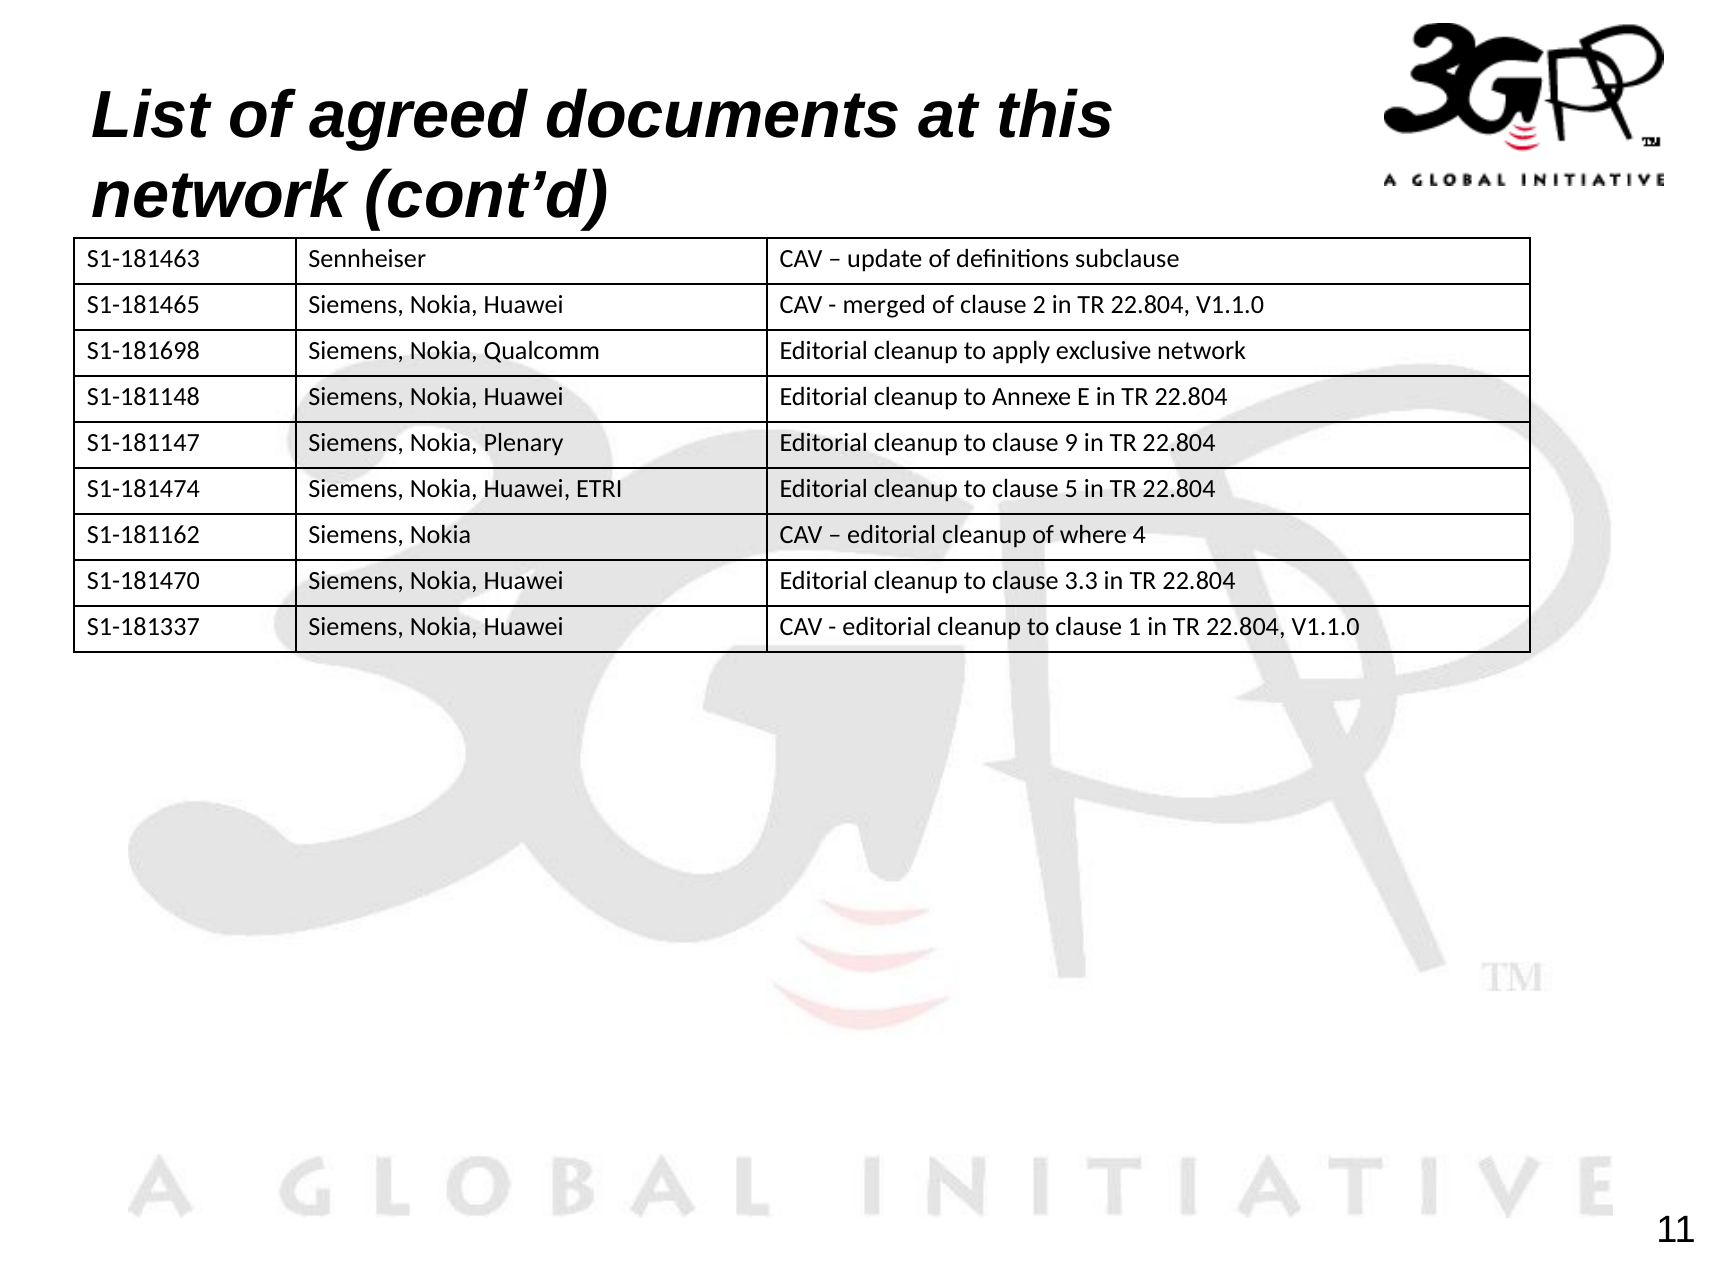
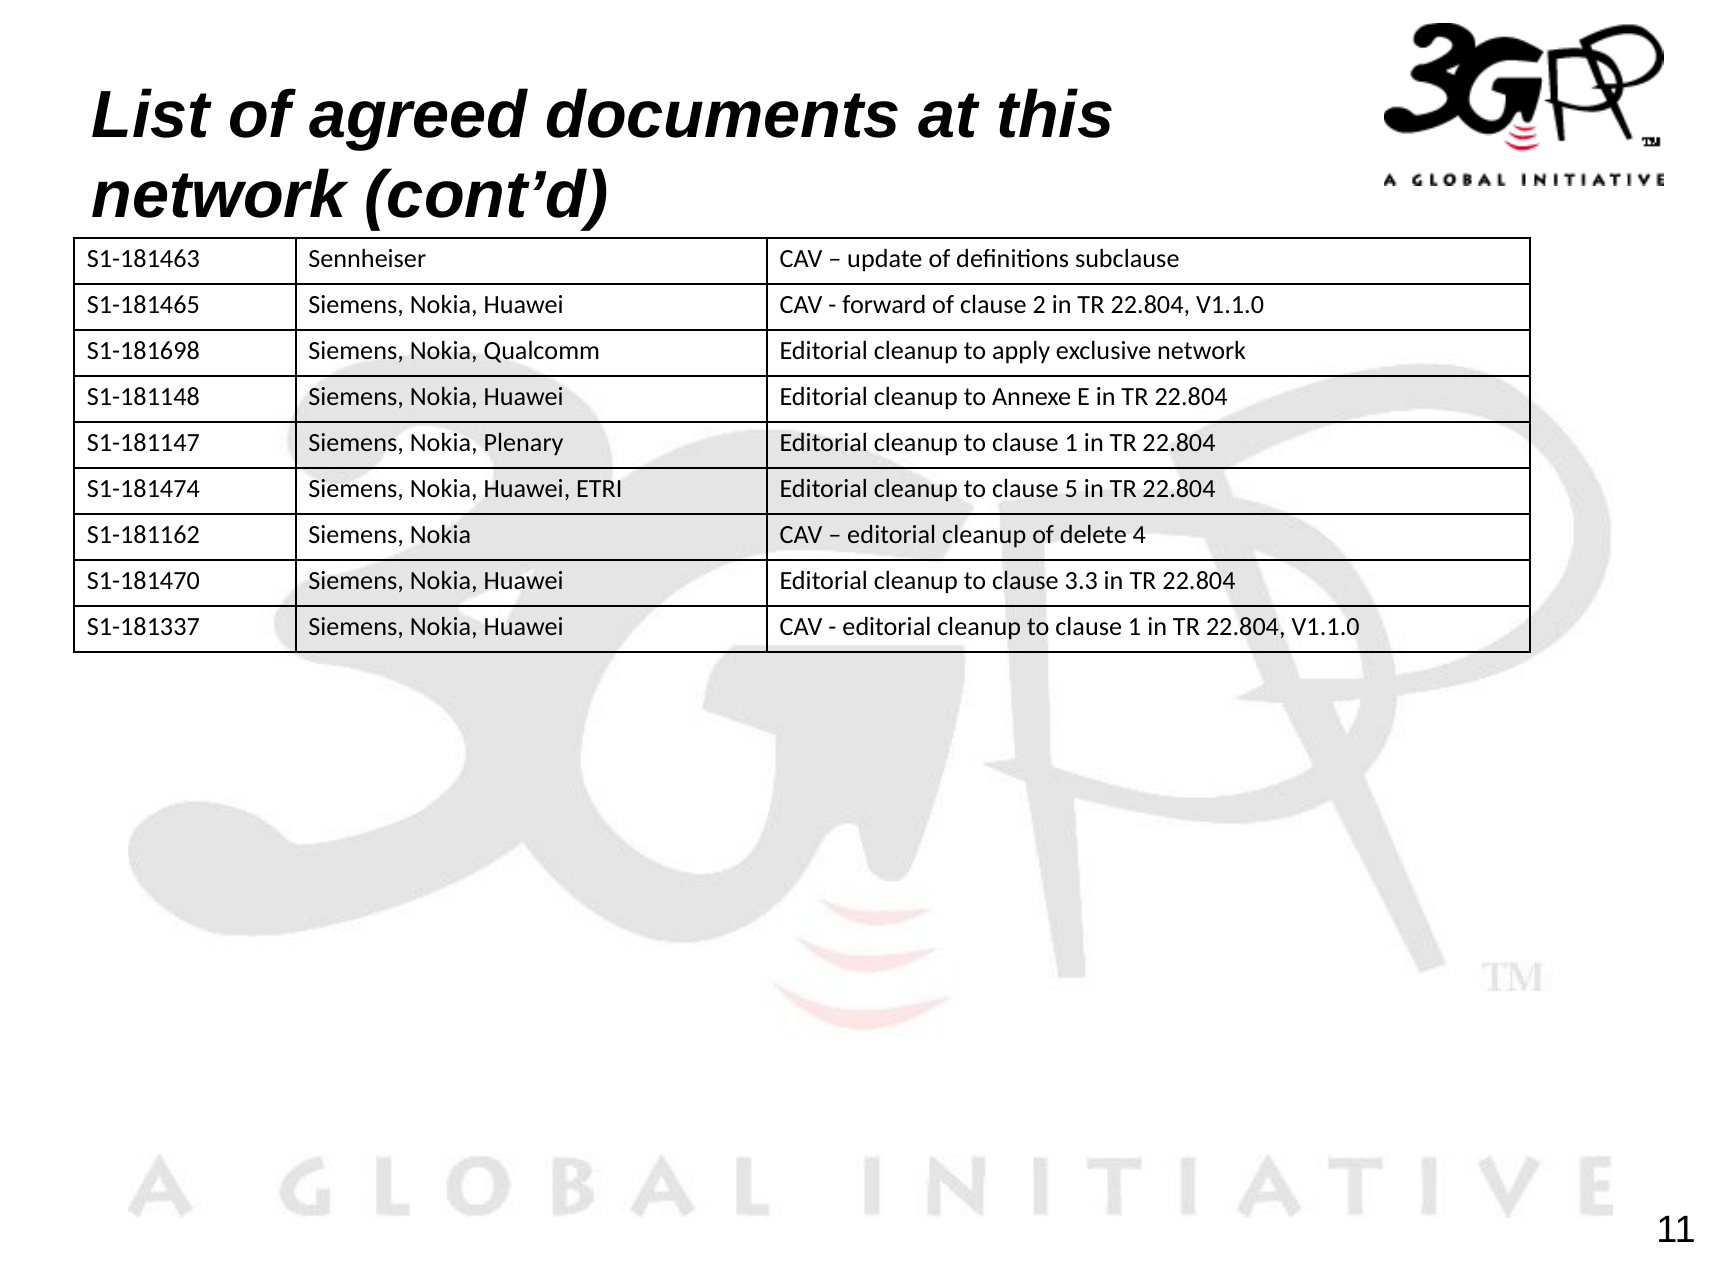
merged: merged -> forward (884, 305)
9: 9 -> 1 (1071, 443)
where: where -> delete (1093, 535)
